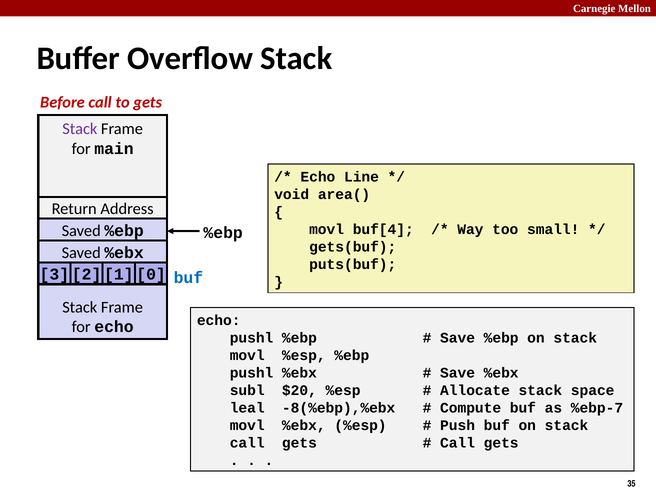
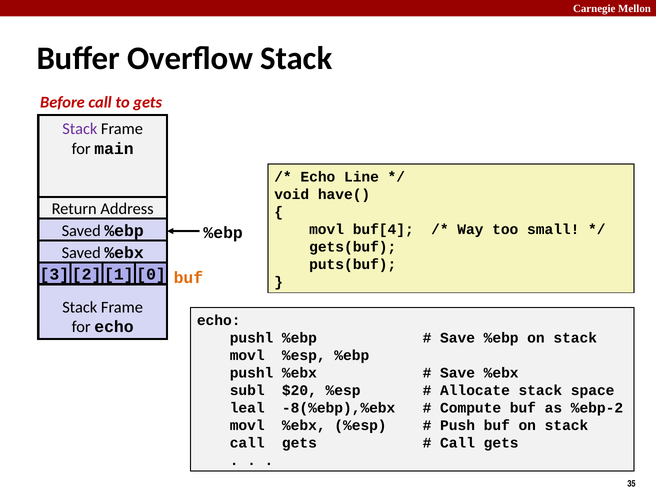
area(: area( -> have( (344, 194)
buf colour: blue -> orange (188, 278)
%ebp-7: %ebp-7 -> %ebp-2 (597, 408)
